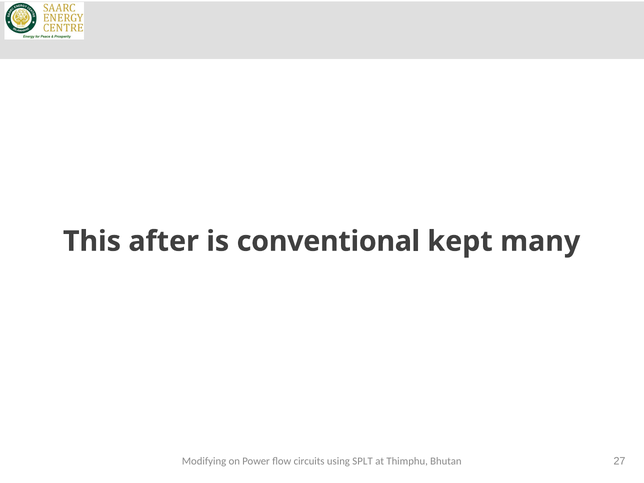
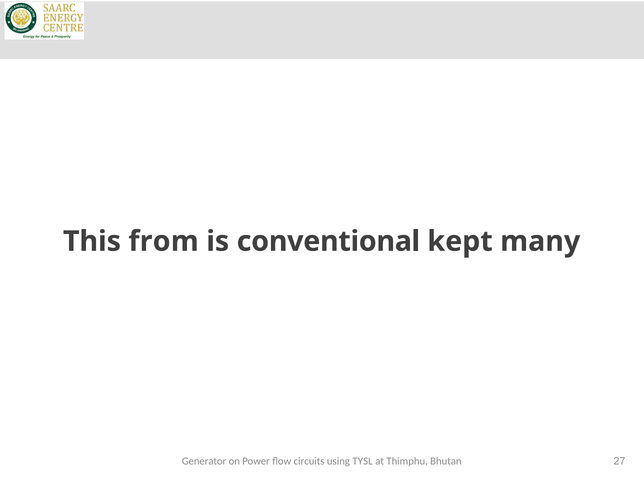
after: after -> from (164, 241)
Modifying: Modifying -> Generator (204, 461)
SPLT: SPLT -> TYSL (363, 461)
